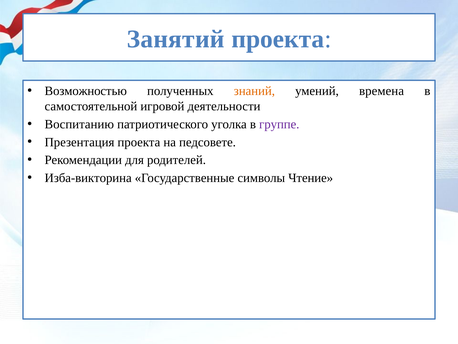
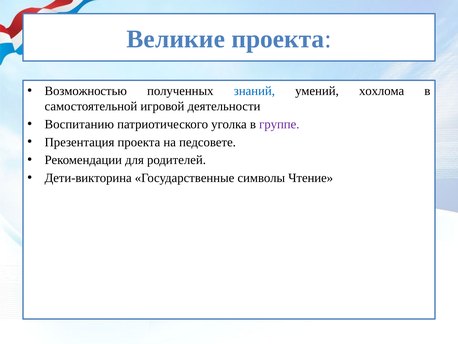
Занятий: Занятий -> Великие (176, 39)
знаний colour: orange -> blue (254, 91)
времена: времена -> хохлома (382, 91)
Изба-викторина: Изба-викторина -> Дети-викторина (88, 178)
